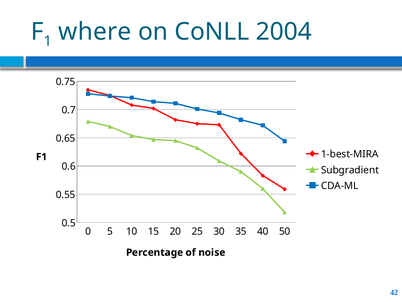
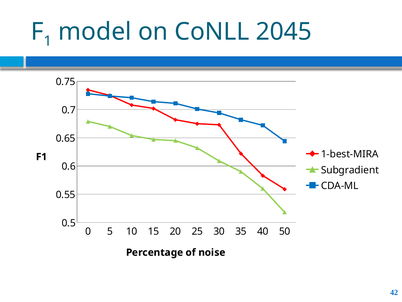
where: where -> model (95, 32)
2004: 2004 -> 2045 (284, 32)
